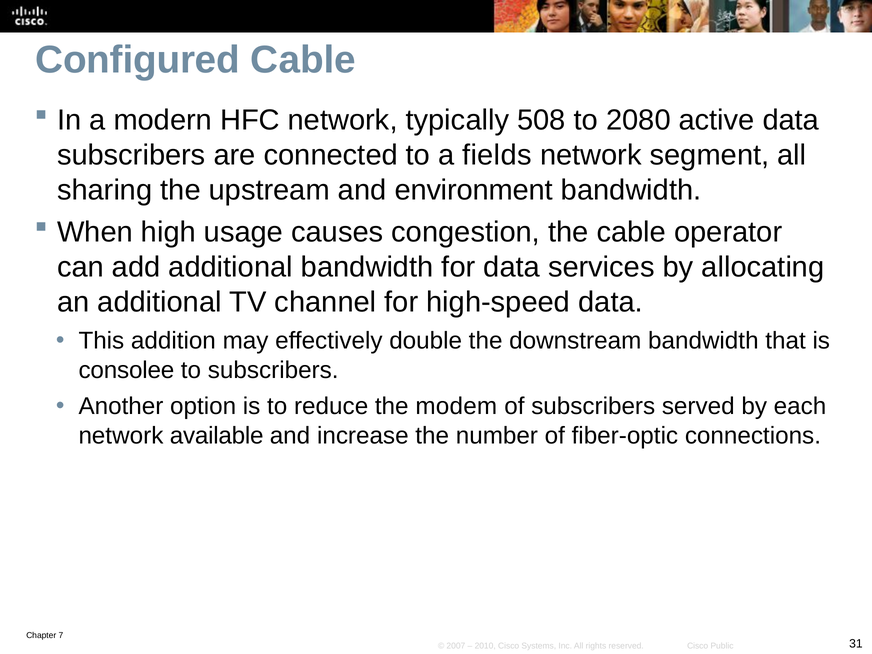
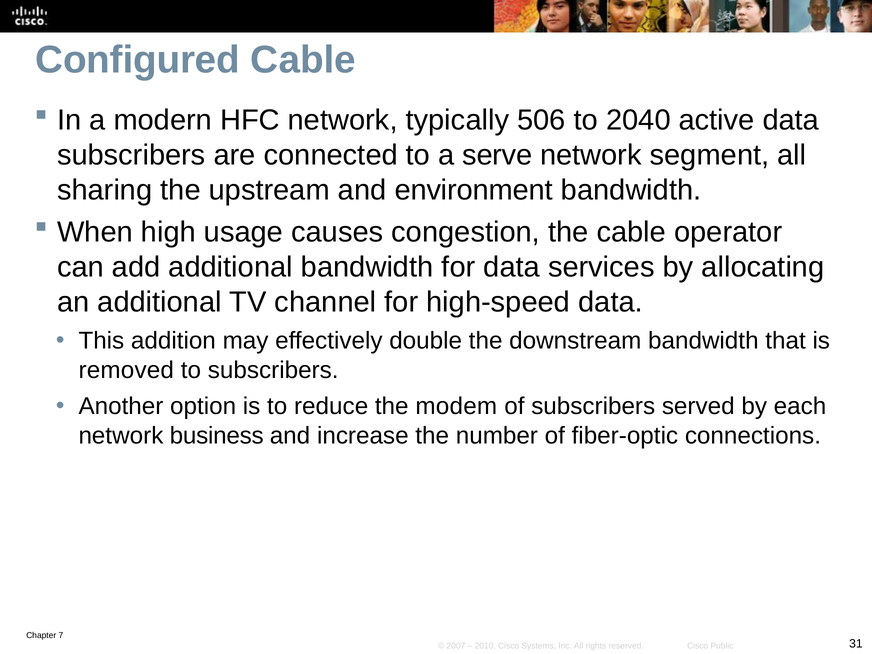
508: 508 -> 506 (541, 120)
2080: 2080 -> 2040 (638, 120)
fields: fields -> serve (497, 155)
consolee: consolee -> removed (126, 370)
available: available -> business (217, 436)
